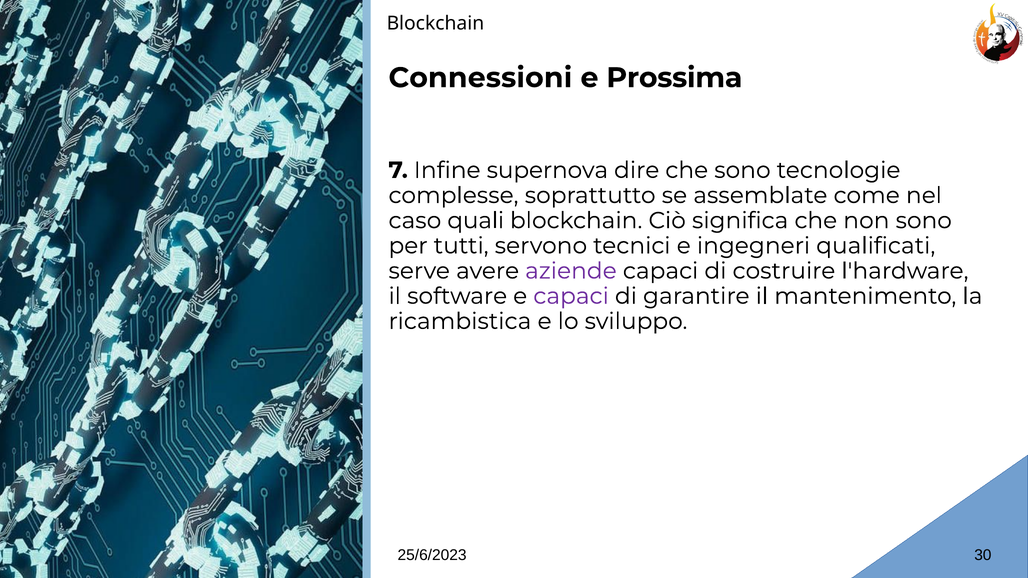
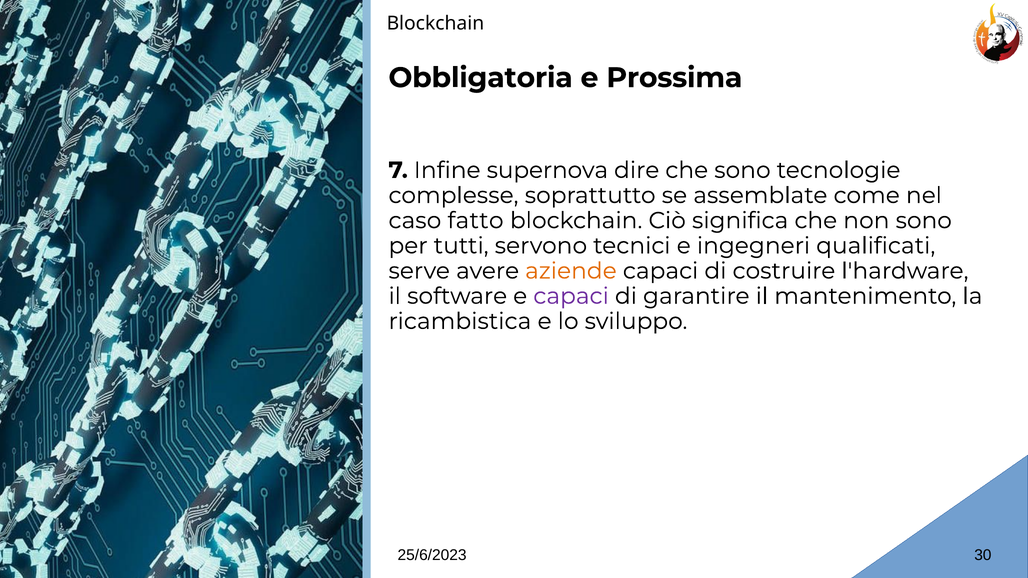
Connessioni: Connessioni -> Obbligatoria (481, 78)
quali: quali -> fatto (475, 221)
aziende colour: purple -> orange (571, 271)
